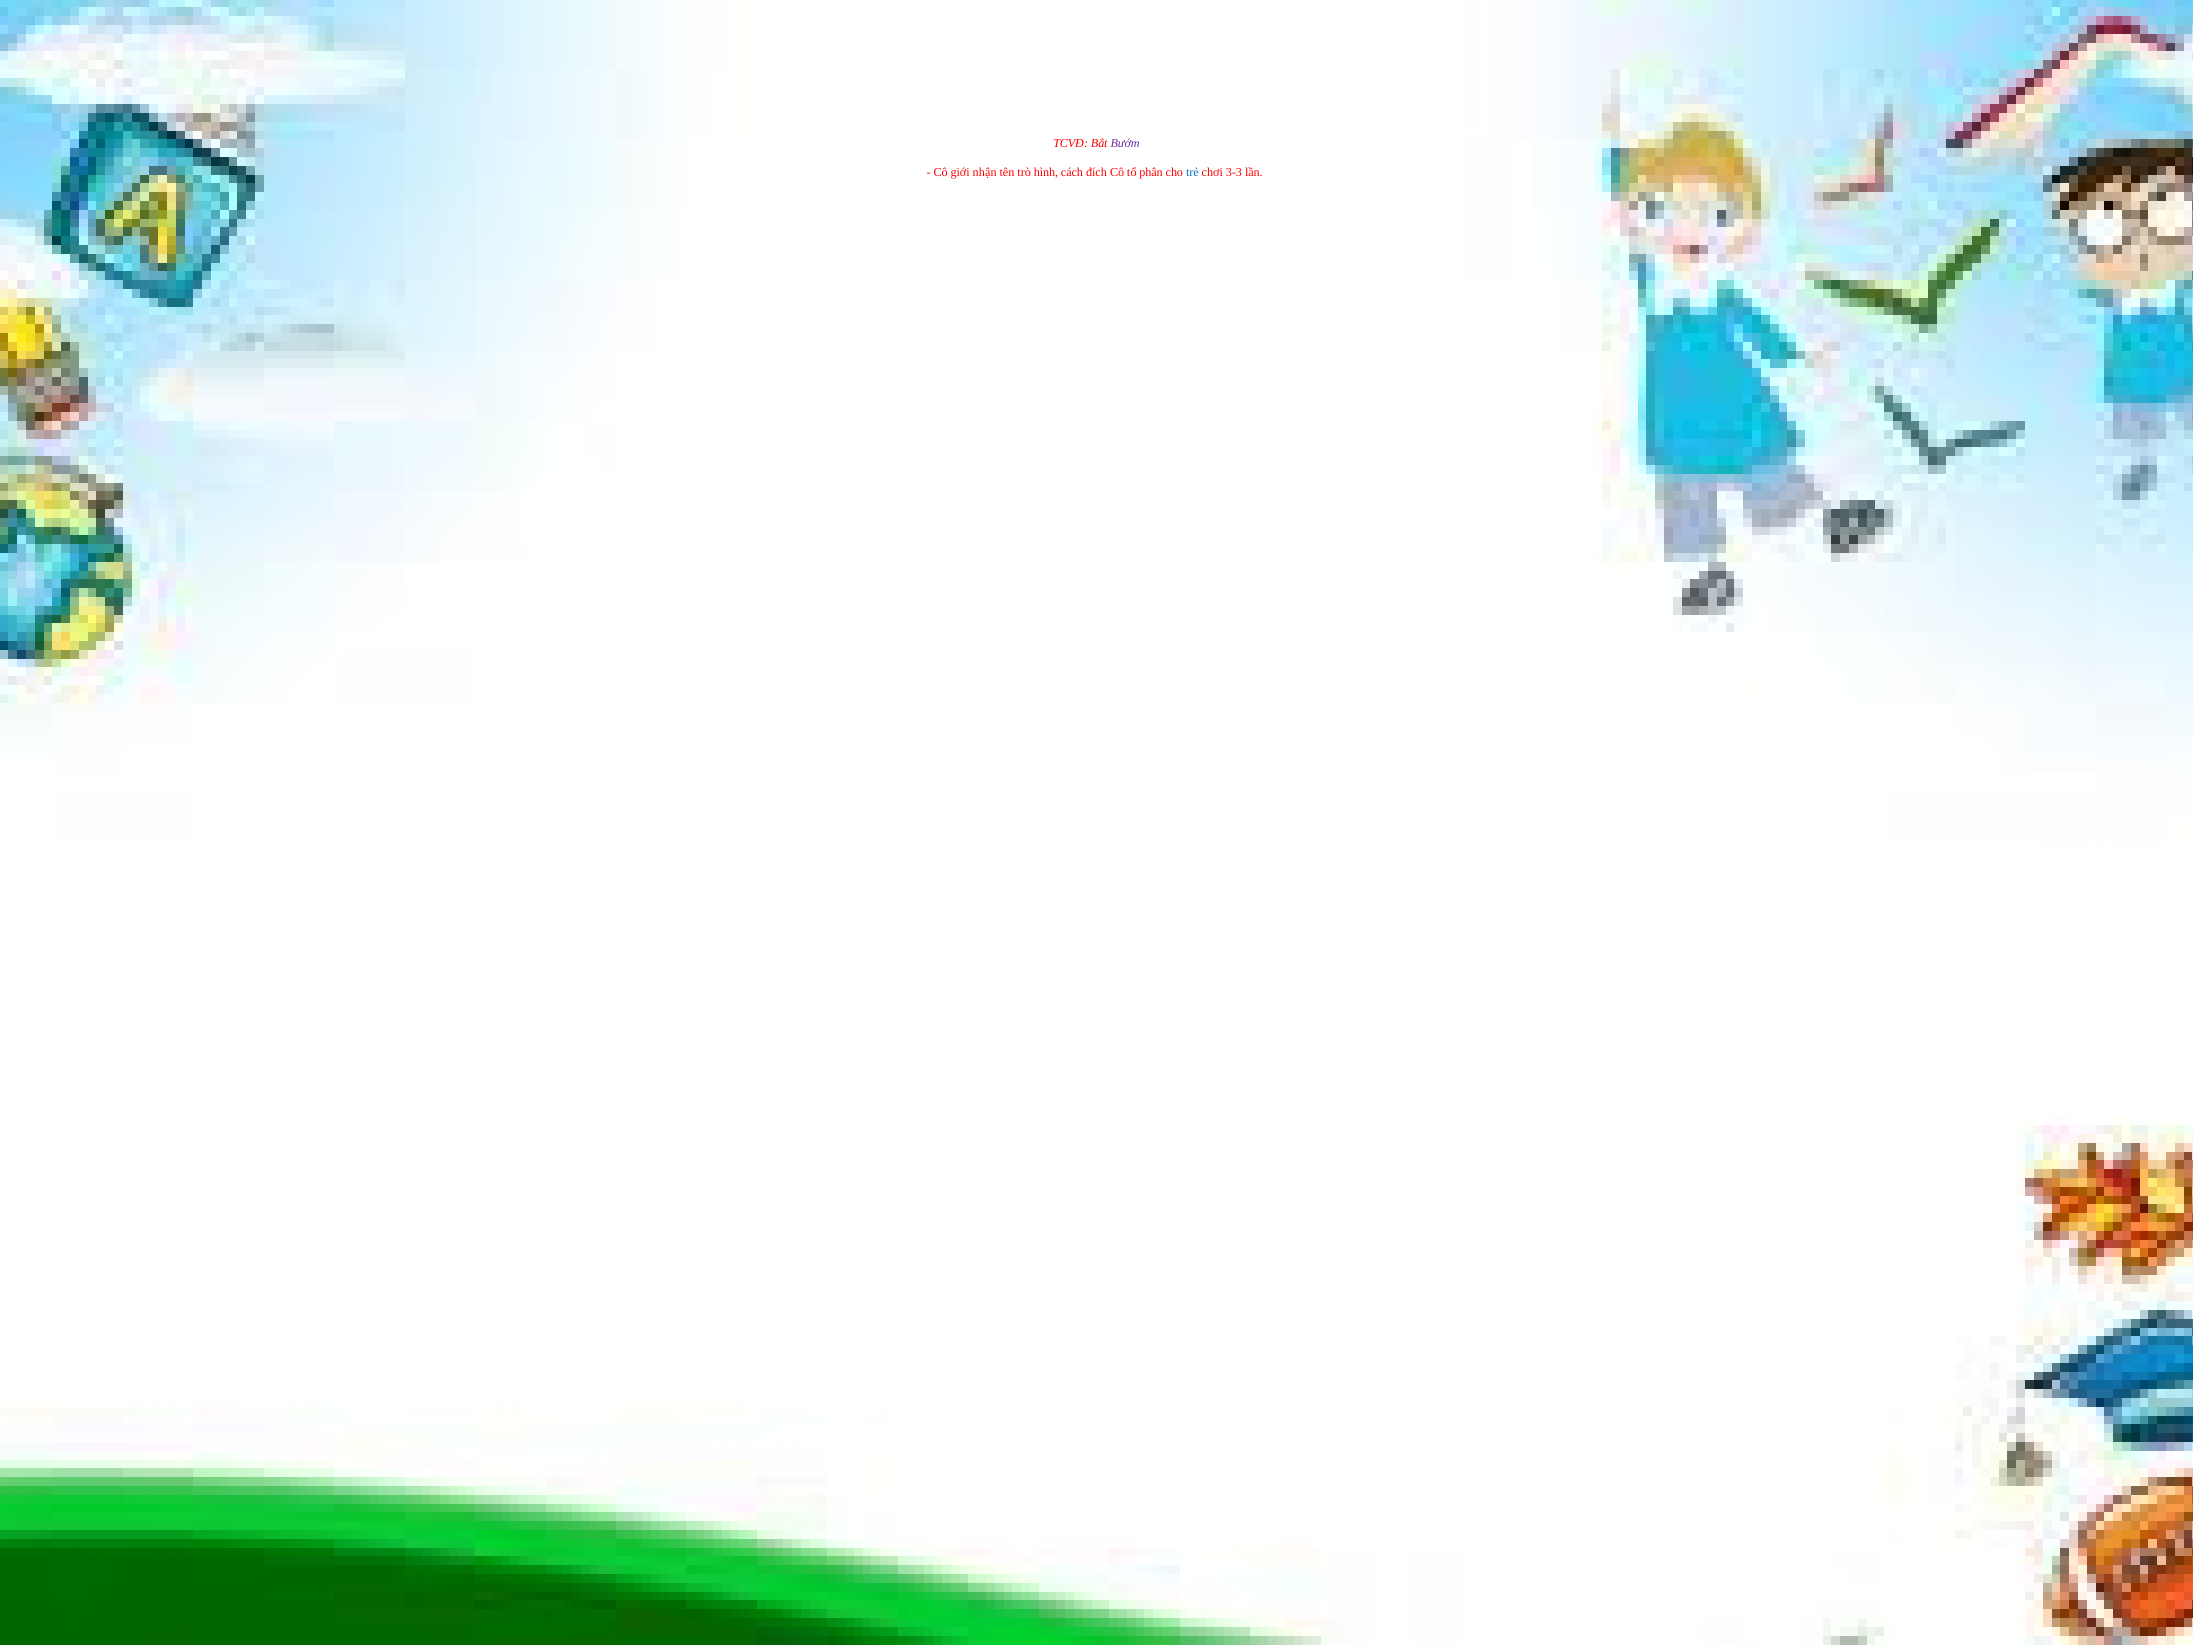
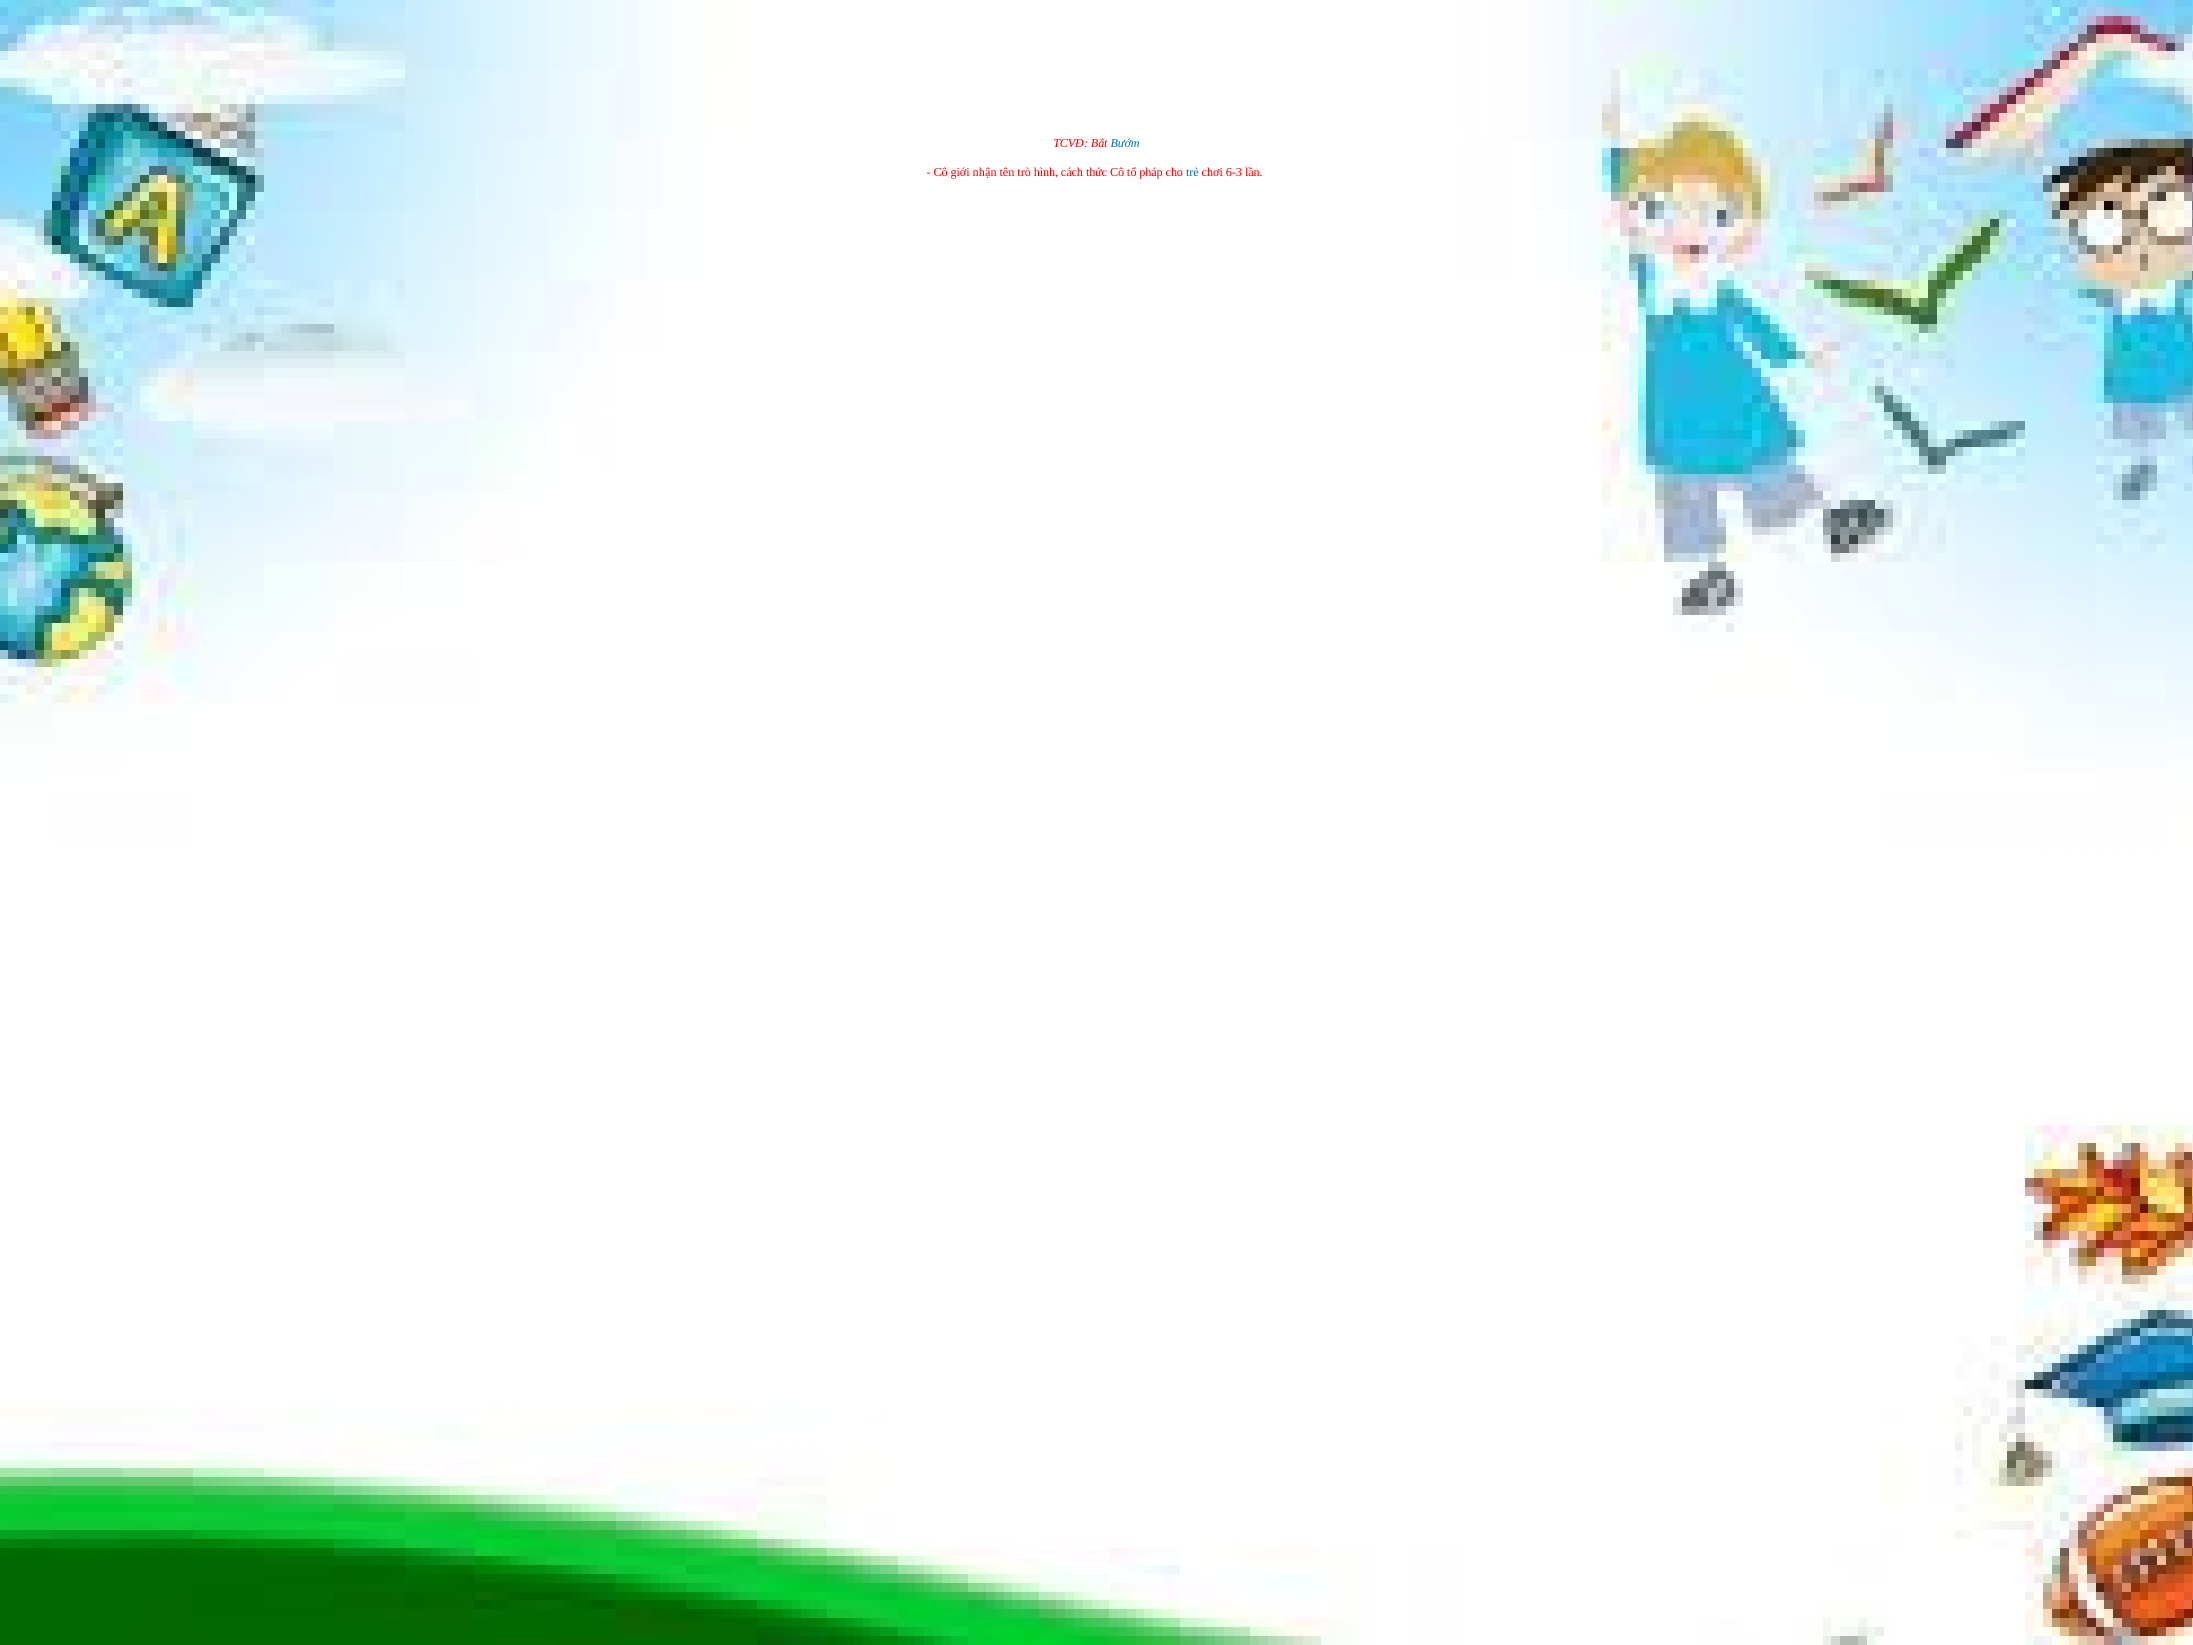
Bướm colour: purple -> blue (1125, 143)
đích: đích -> thức (1097, 172)
phân: phân -> pháp (1151, 172)
3-3: 3-3 -> 6-3 (1234, 172)
